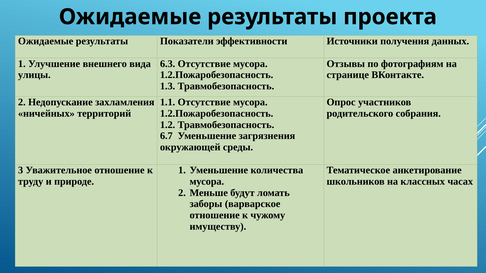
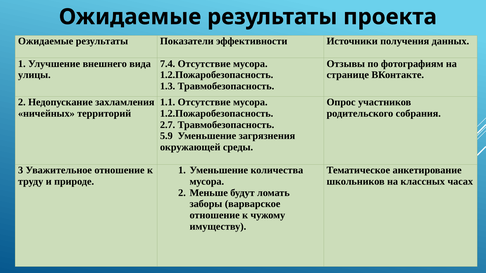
6.3: 6.3 -> 7.4 (168, 64)
1.2: 1.2 -> 2.7 (168, 125)
6.7: 6.7 -> 5.9 (166, 136)
